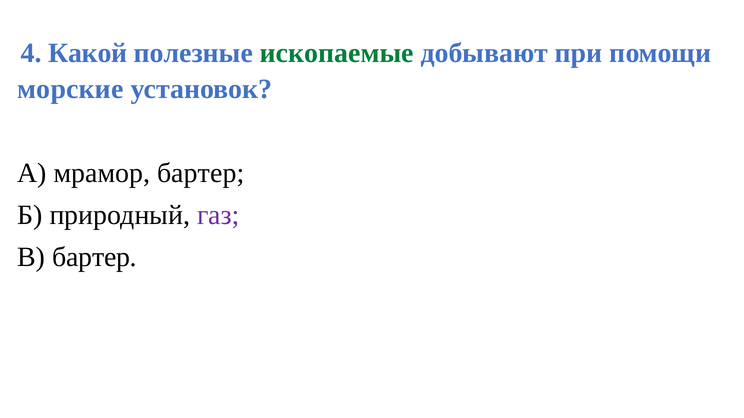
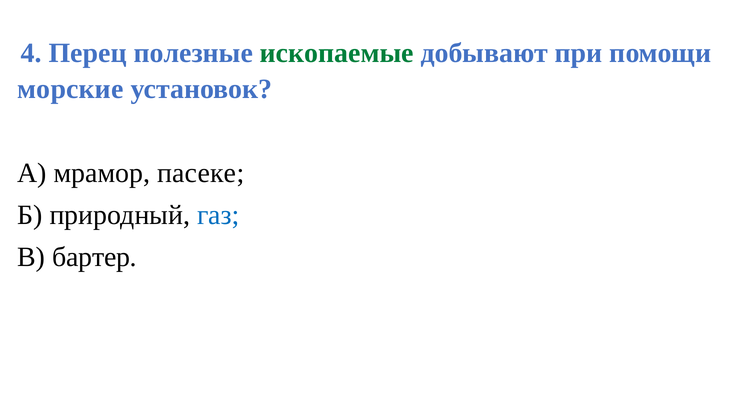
Какой: Какой -> Перец (88, 53)
мрамор бартер: бартер -> пасеке (201, 173)
газ colour: purple -> blue (218, 215)
